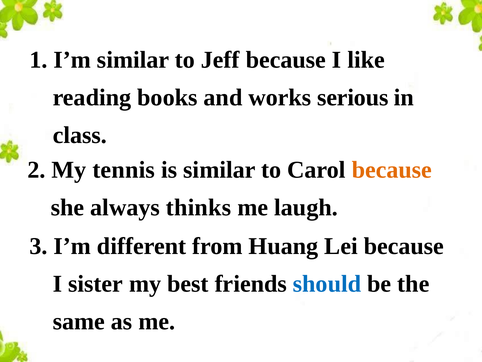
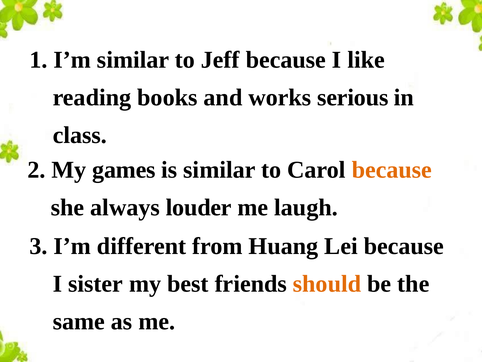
tennis: tennis -> games (124, 170)
thinks: thinks -> louder (199, 207)
should colour: blue -> orange (327, 283)
